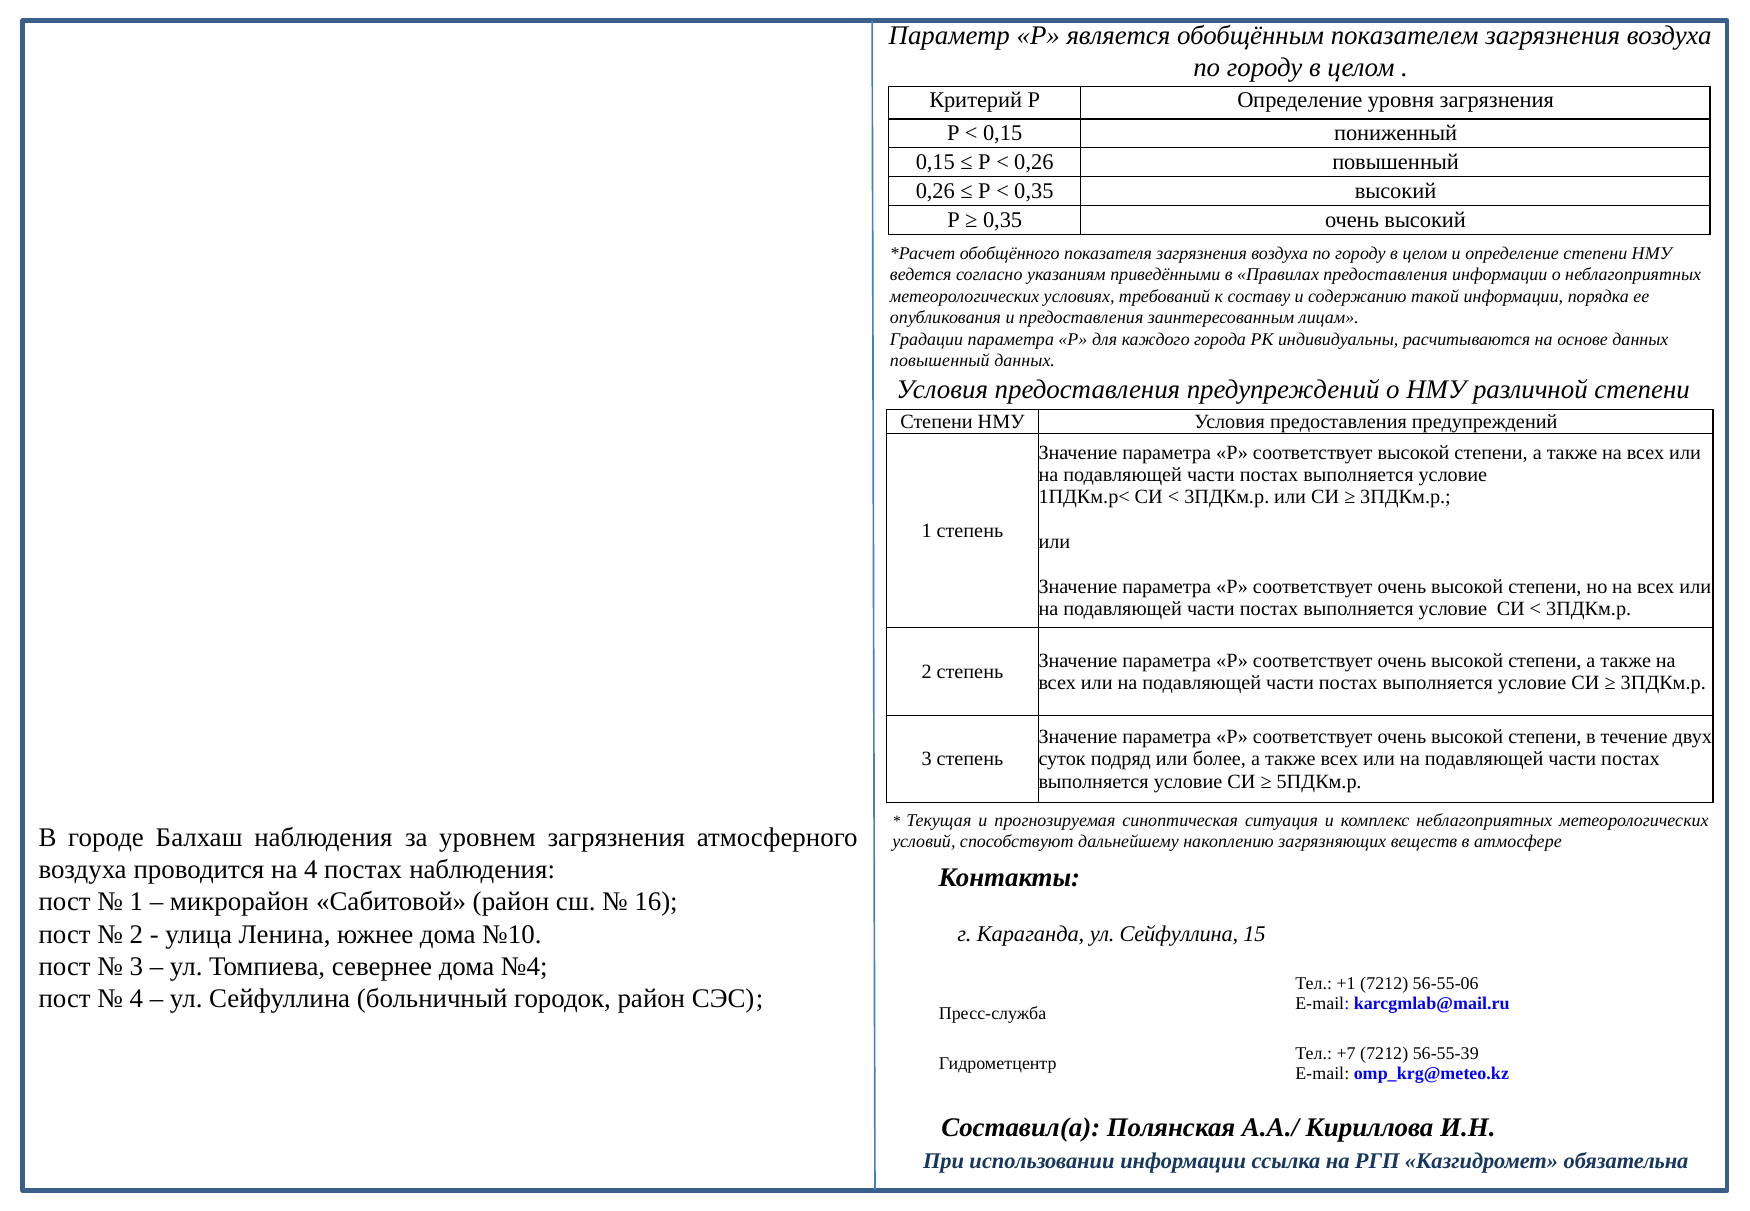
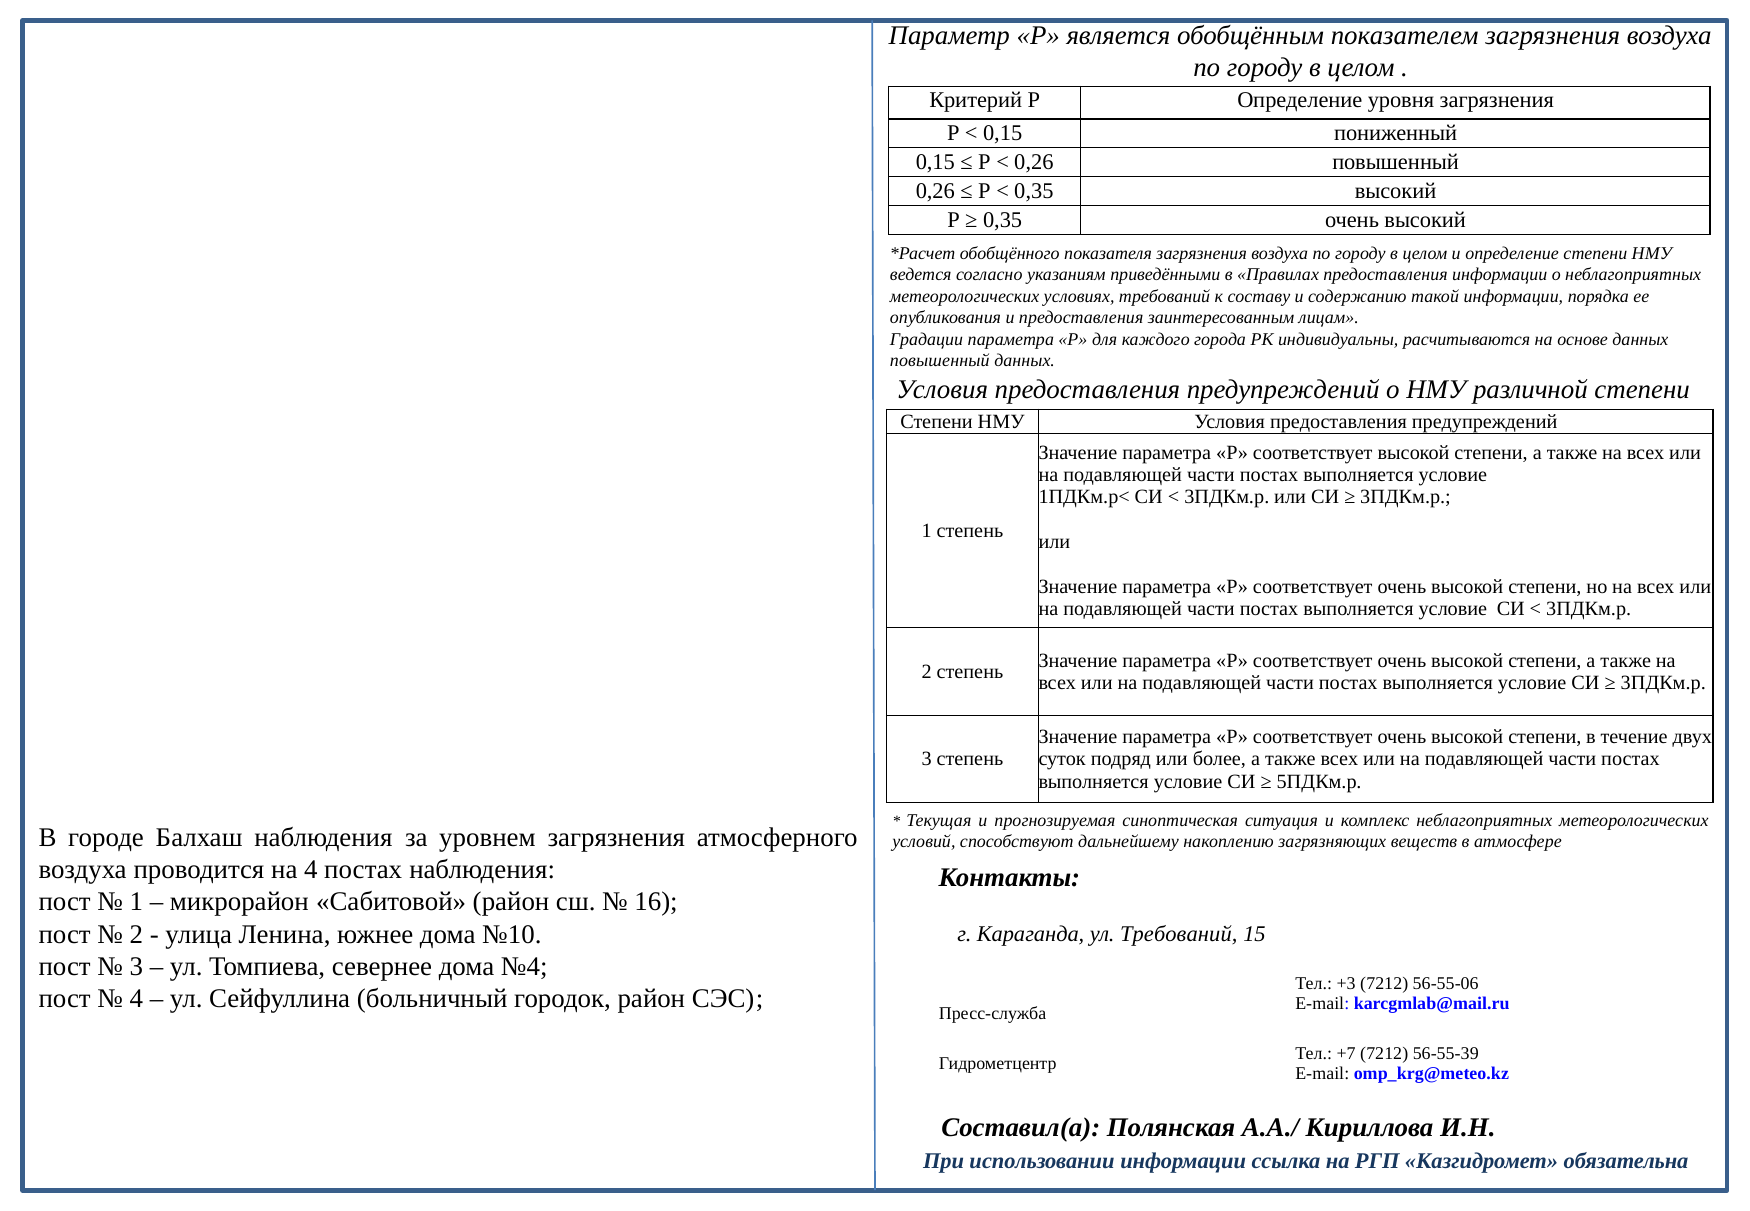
Караганда ул Сейфуллина: Сейфуллина -> Требований (1179, 934)
+1: +1 -> +3 (1346, 984)
